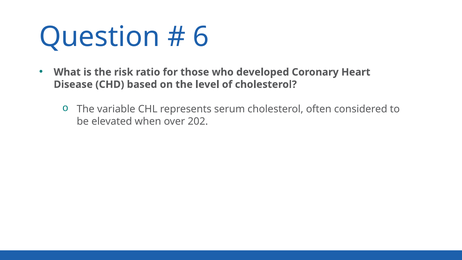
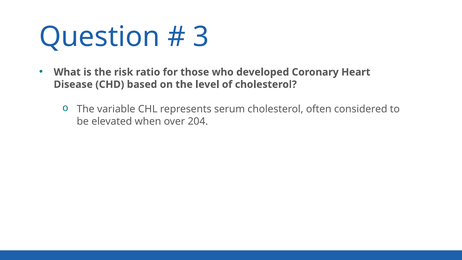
6: 6 -> 3 (201, 37)
202: 202 -> 204 (198, 121)
